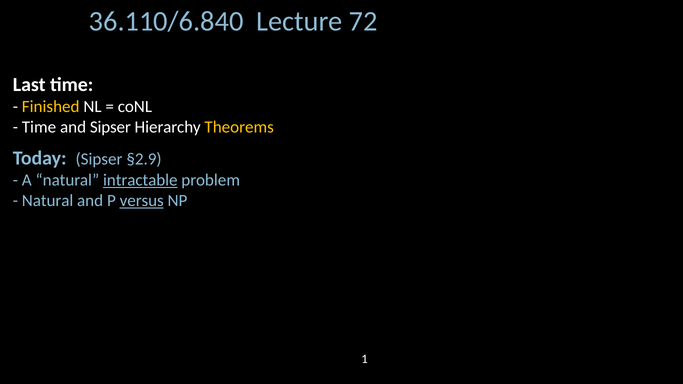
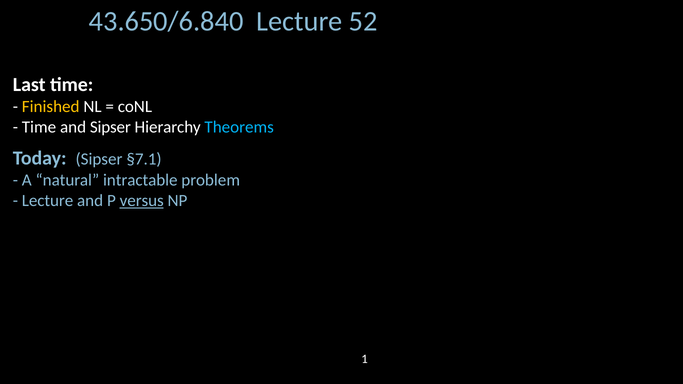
36.110/6.840: 36.110/6.840 -> 43.650/6.840 (166, 22)
72: 72 -> 52 (363, 22)
Theorems colour: yellow -> light blue (239, 127)
§2.9: §2.9 -> §7.1 (144, 159)
intractable underline: present -> none (140, 180)
Natural: Natural -> Lecture (48, 201)
